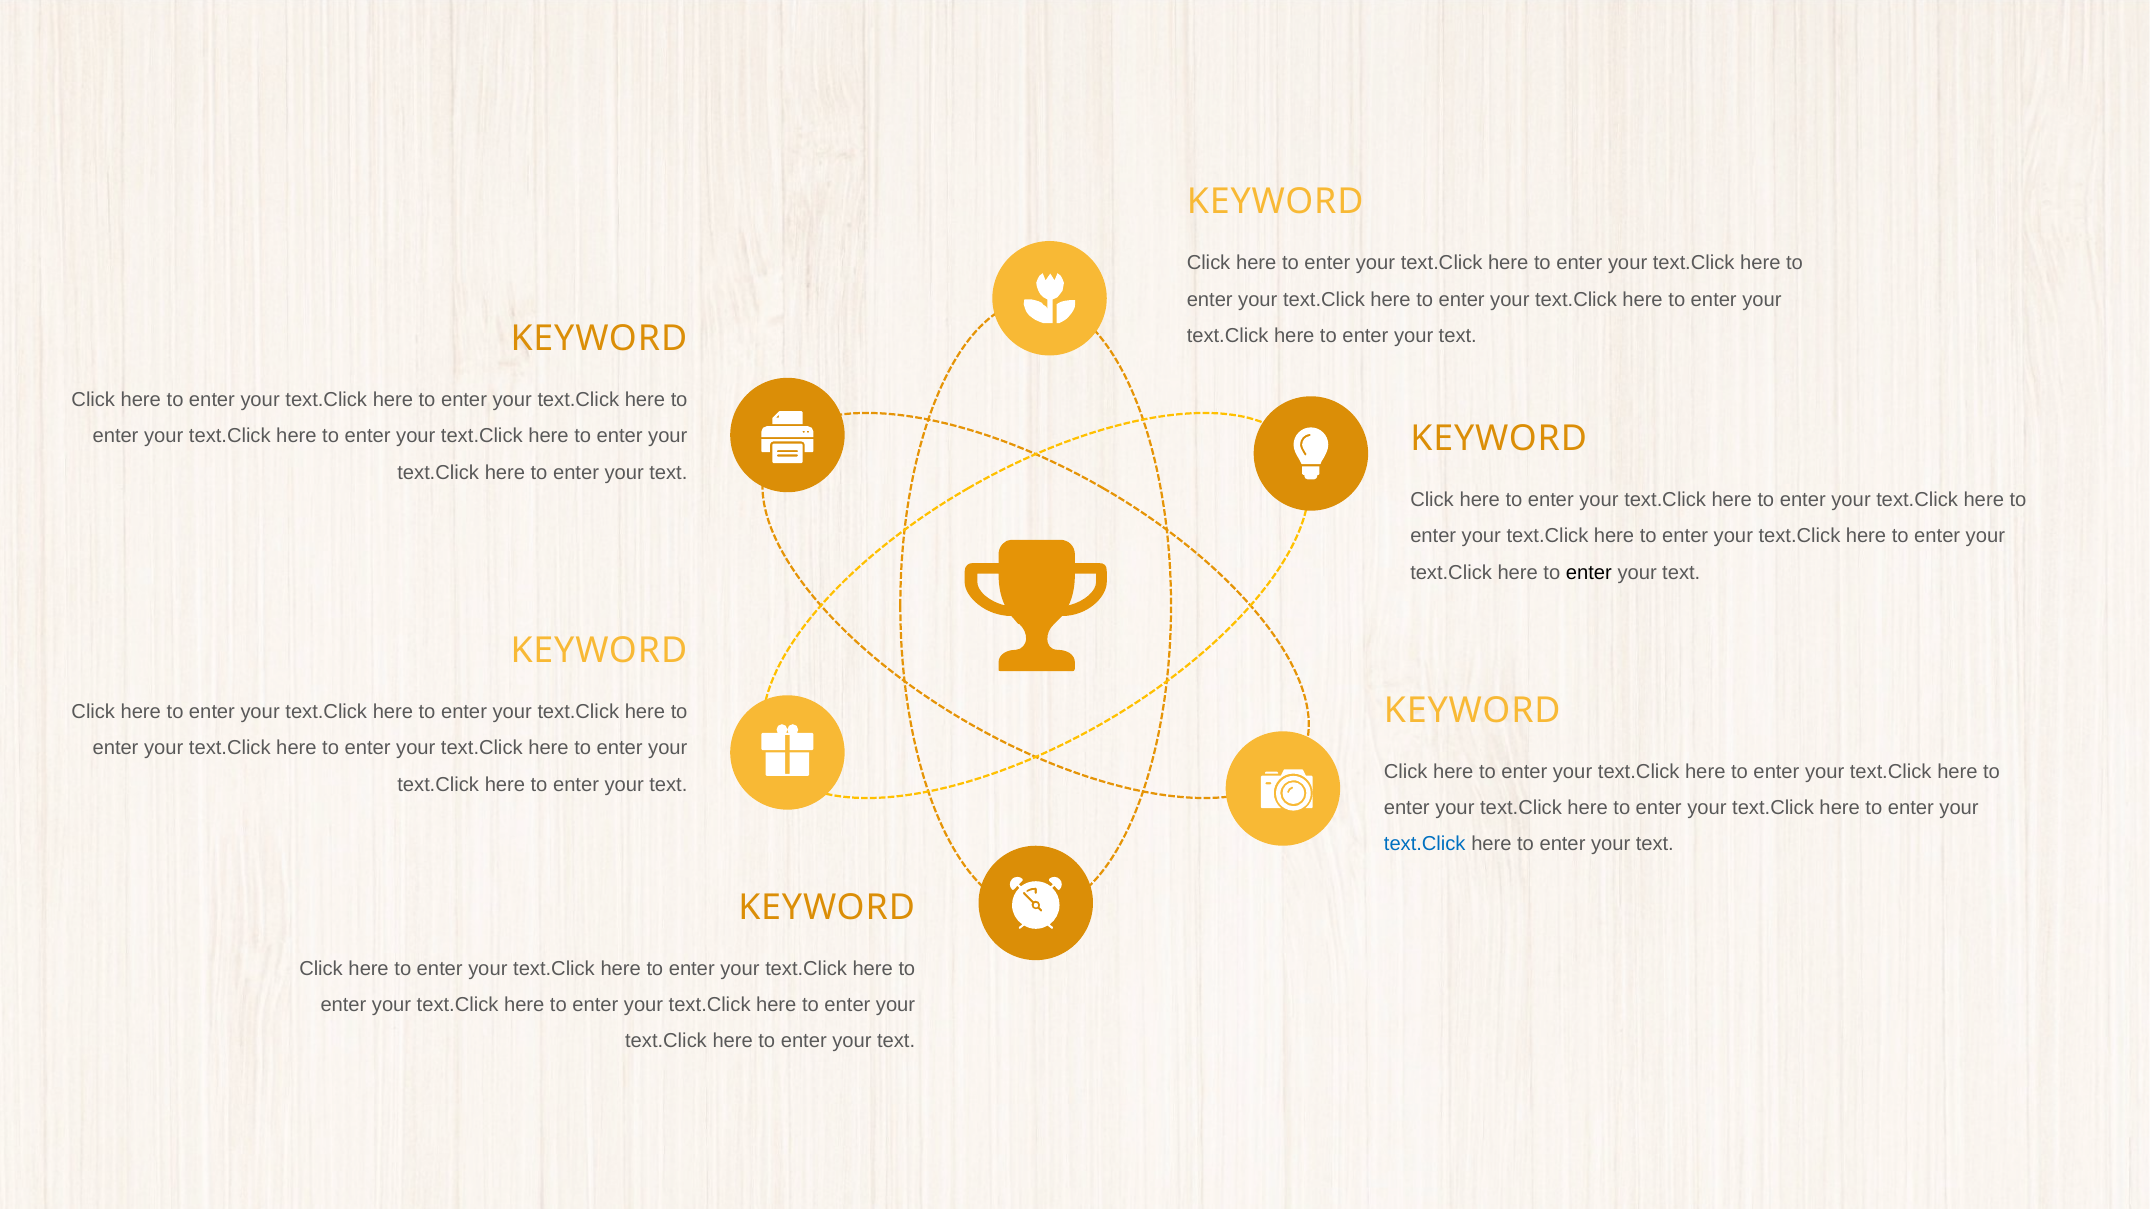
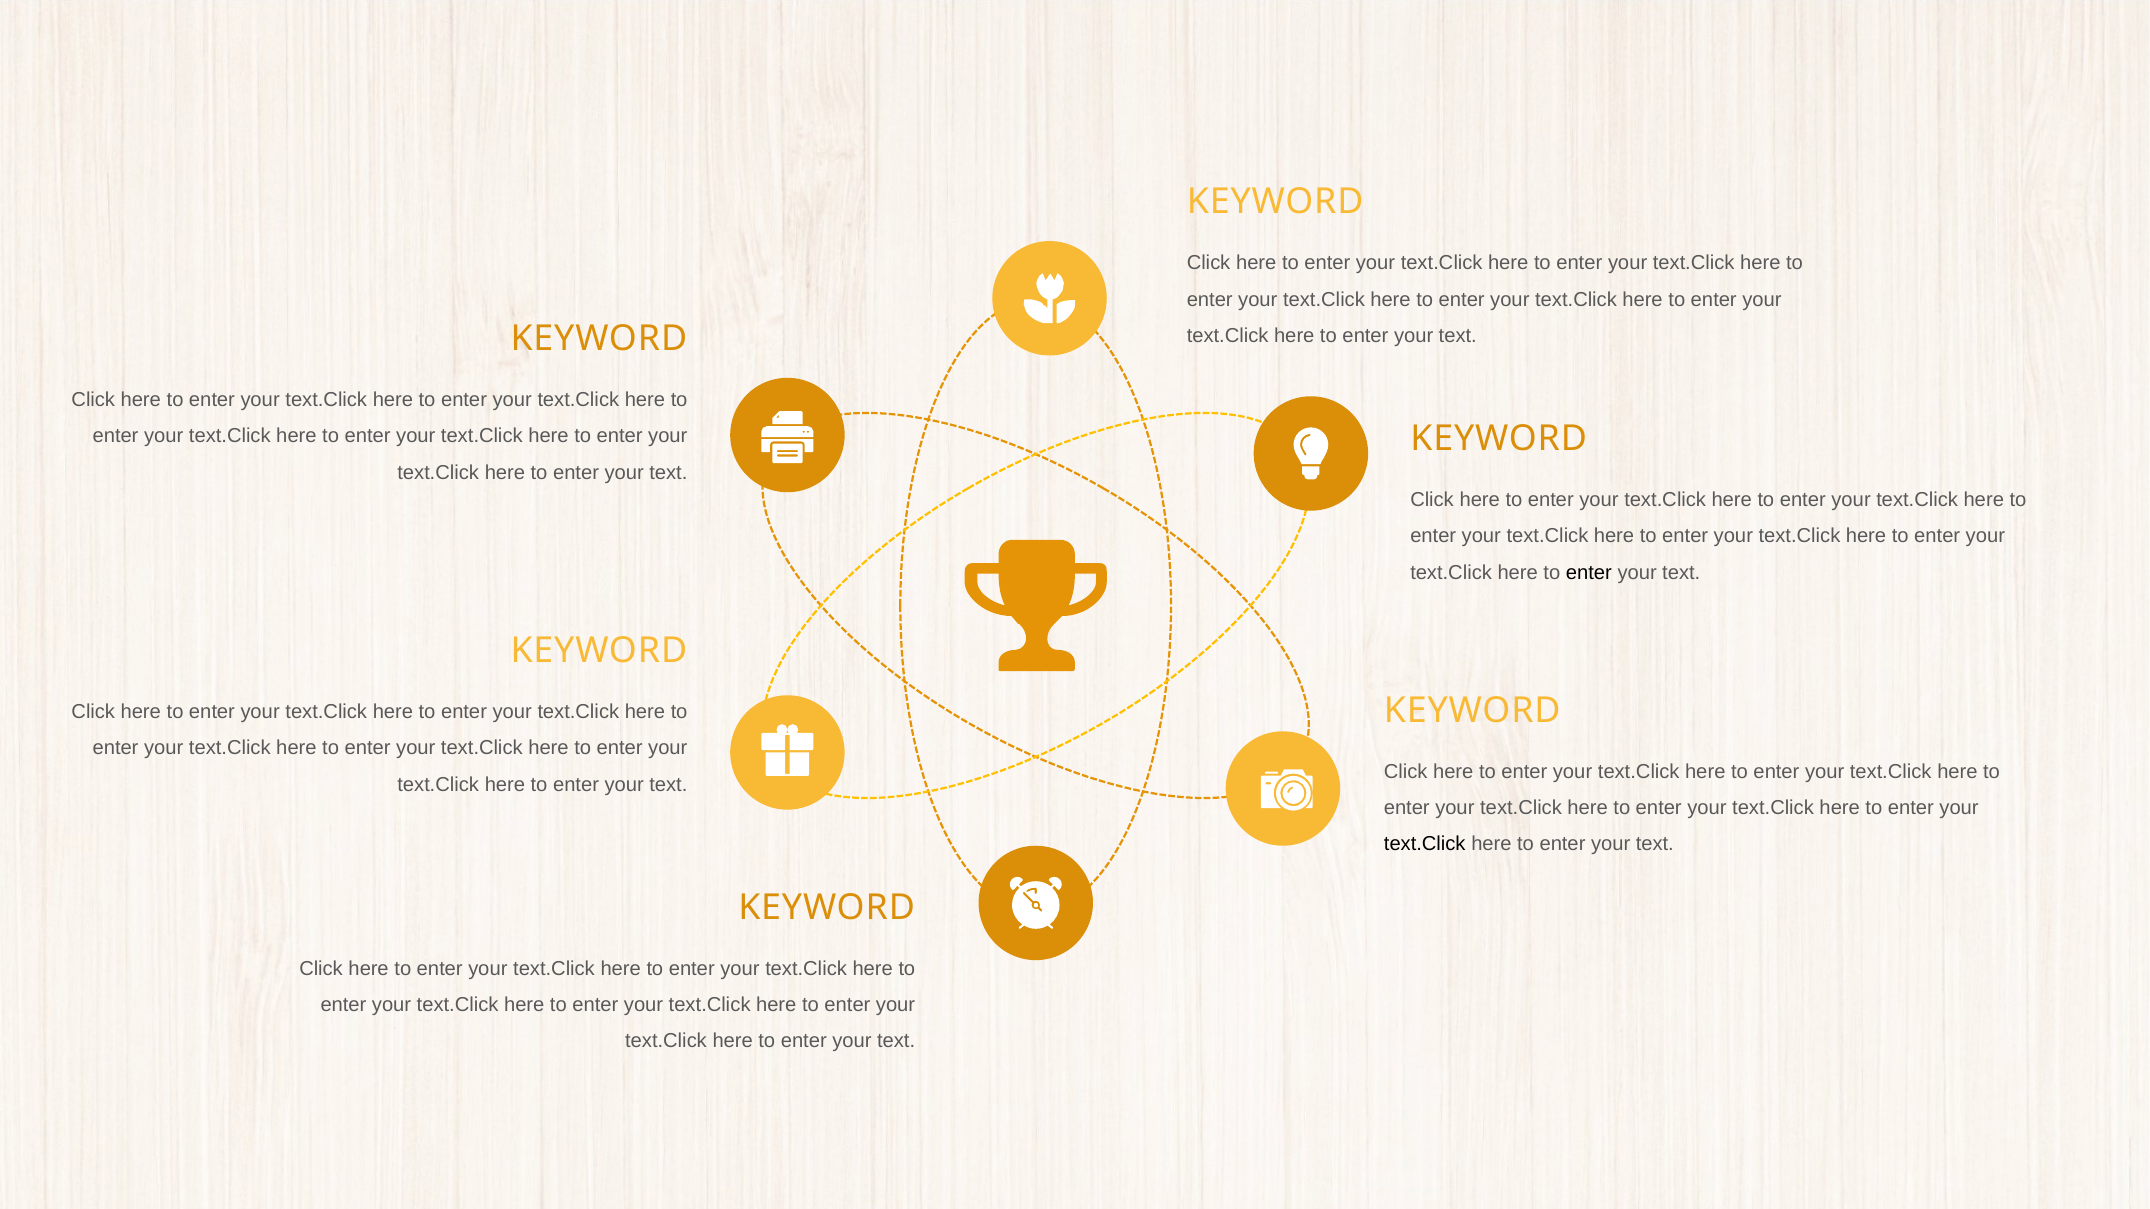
text.Click colour: blue -> black (1425, 844)
